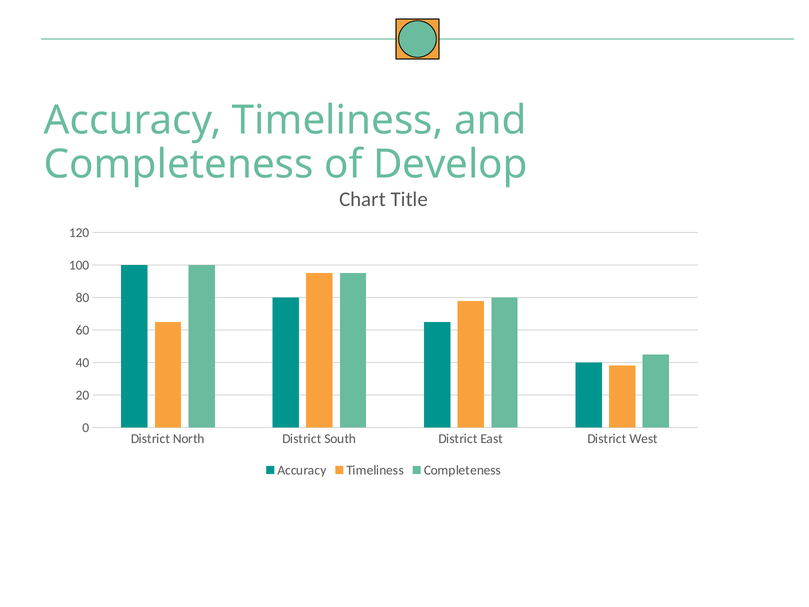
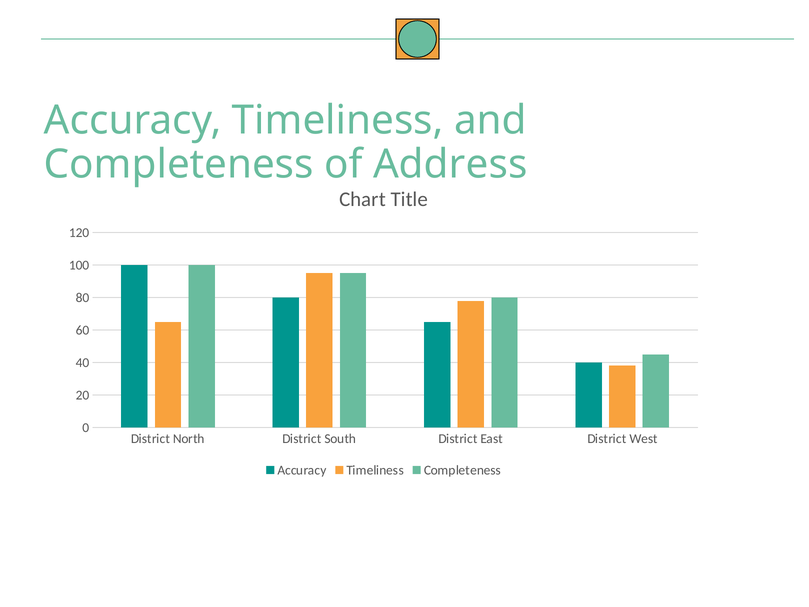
Develop: Develop -> Address (450, 164)
